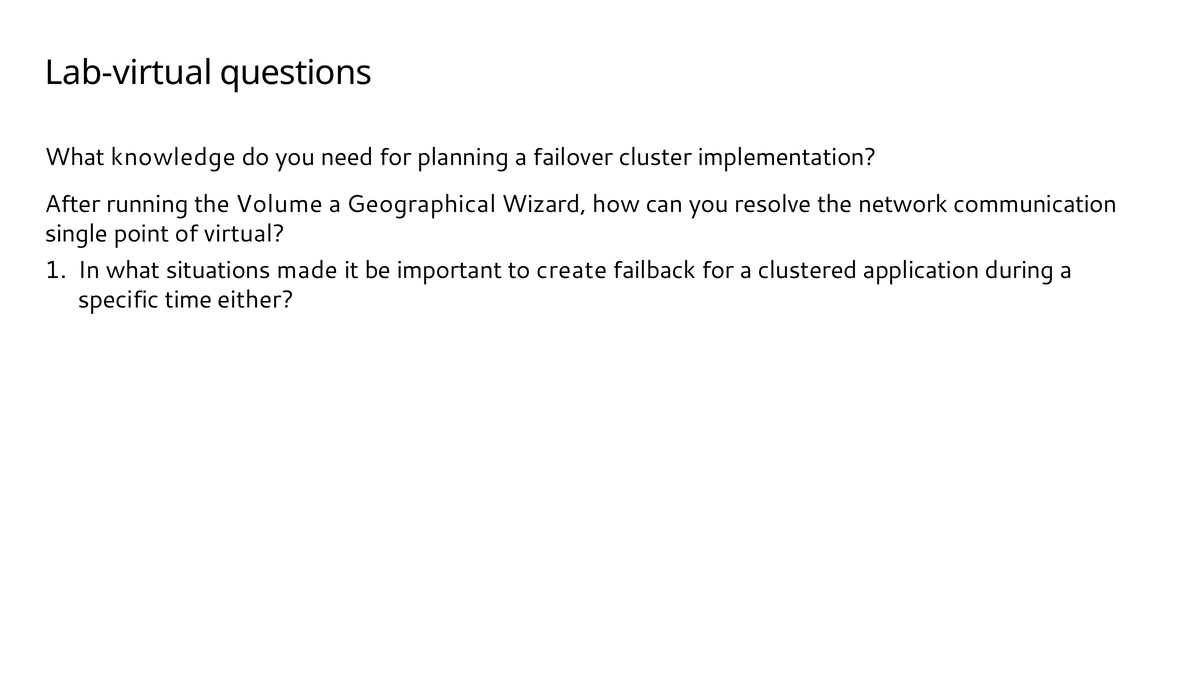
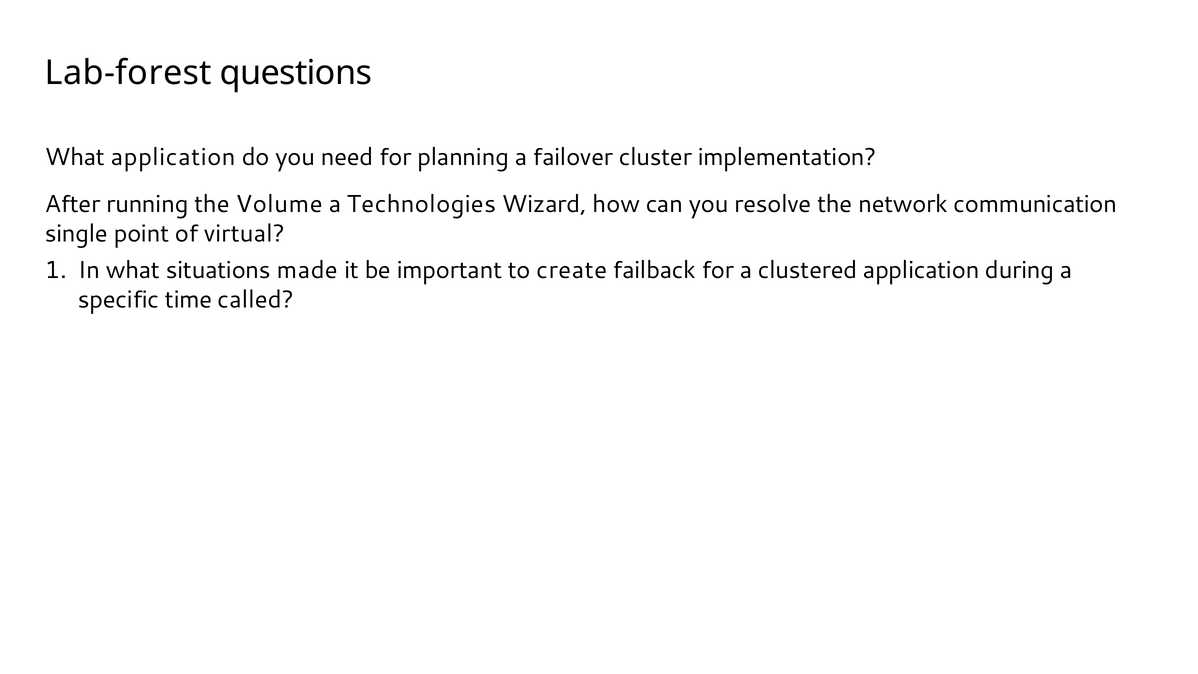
Lab-virtual: Lab-virtual -> Lab-forest (128, 73)
What knowledge: knowledge -> application (173, 157)
Geographical: Geographical -> Technologies (422, 204)
either: either -> called (256, 300)
